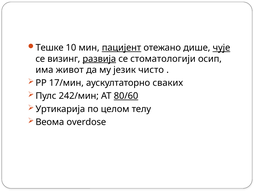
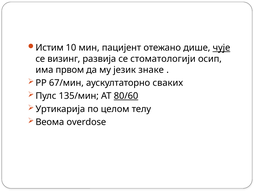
Тешке: Тешке -> Истим (50, 48)
пацијент underline: present -> none (121, 48)
развија underline: present -> none (99, 59)
живот: живот -> првом (70, 70)
чисто: чисто -> знаке (151, 70)
17/мин: 17/мин -> 67/мин (66, 83)
242/мин: 242/мин -> 135/мин (79, 96)
